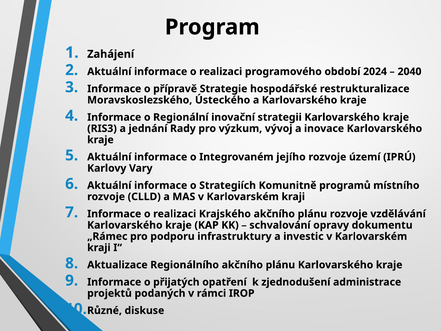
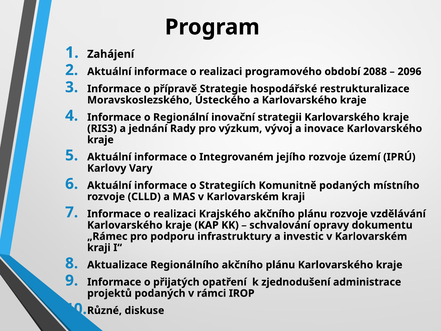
2024: 2024 -> 2088 (375, 72)
2040: 2040 -> 2096 (410, 72)
Komunitně programů: programů -> podaných (345, 185)
